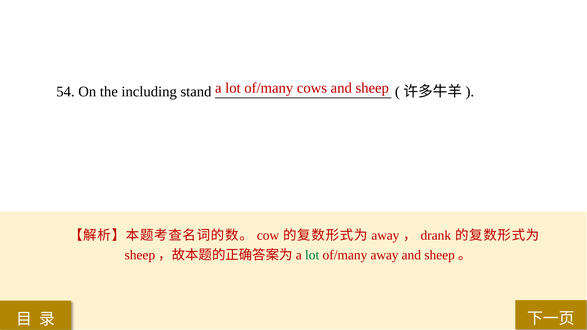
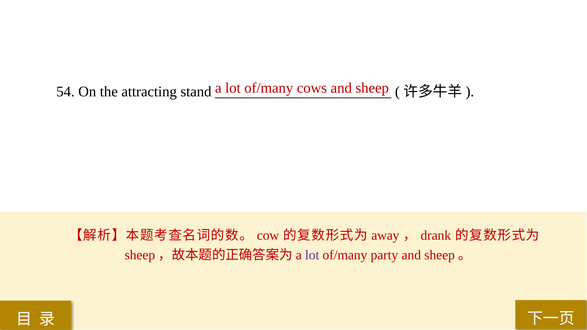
including: including -> attracting (149, 92)
lot colour: green -> purple (312, 255)
of/many away: away -> party (384, 255)
